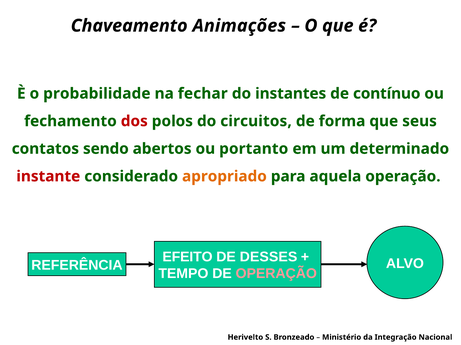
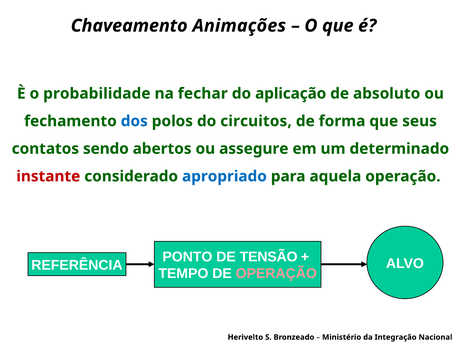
instantes: instantes -> aplicação (291, 94)
contínuo: contínuo -> absoluto (387, 94)
dos colour: red -> blue (134, 121)
portanto: portanto -> assegure (254, 149)
apropriado colour: orange -> blue (224, 177)
EFEITO: EFEITO -> PONTO (187, 257)
DESSES: DESSES -> TENSÃO (269, 257)
